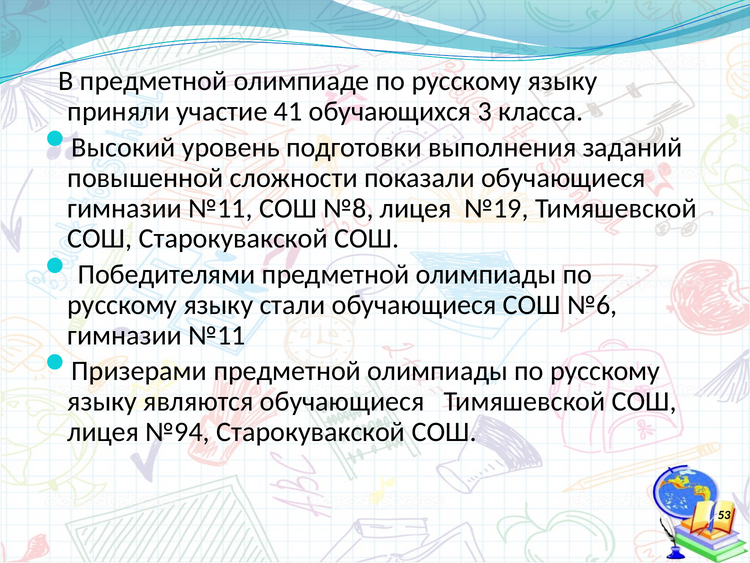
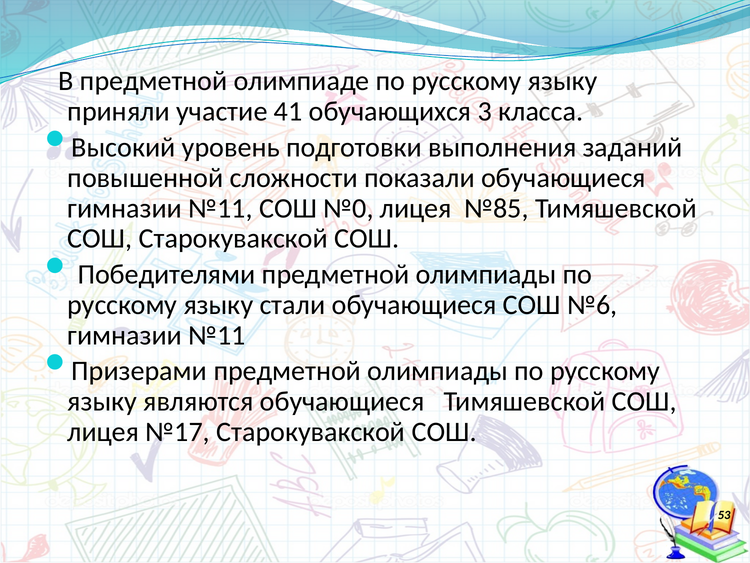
№8: №8 -> №0 (348, 208)
№19: №19 -> №85 (497, 208)
№94: №94 -> №17 (178, 431)
